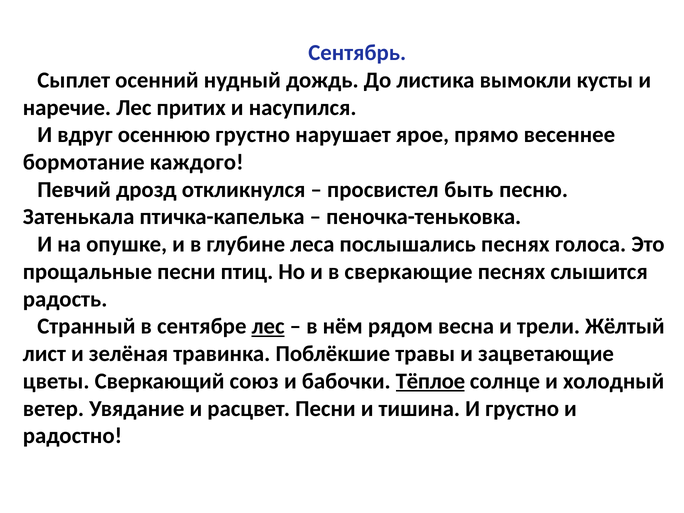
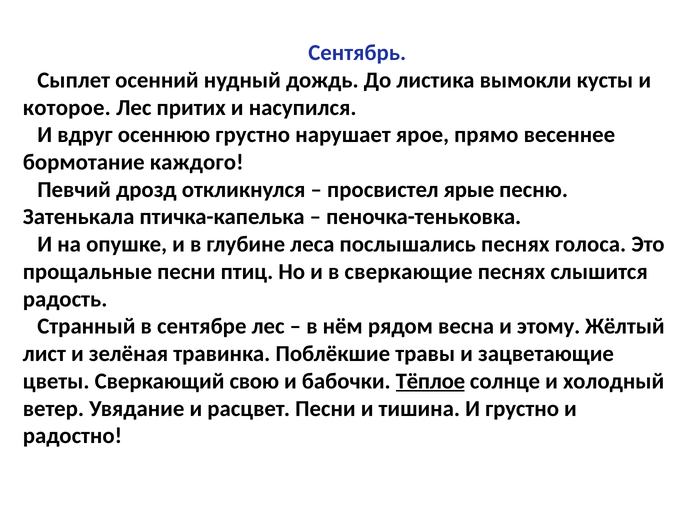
наречие: наречие -> которое (67, 108)
быть: быть -> ярые (469, 190)
лес underline: present -> none (268, 326)
трели: трели -> этому (549, 326)
союз: союз -> свою (254, 381)
